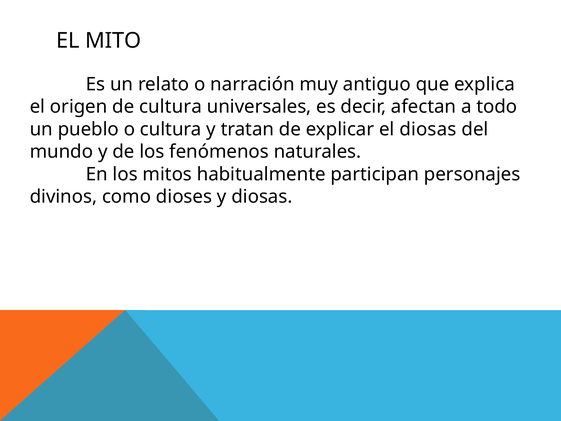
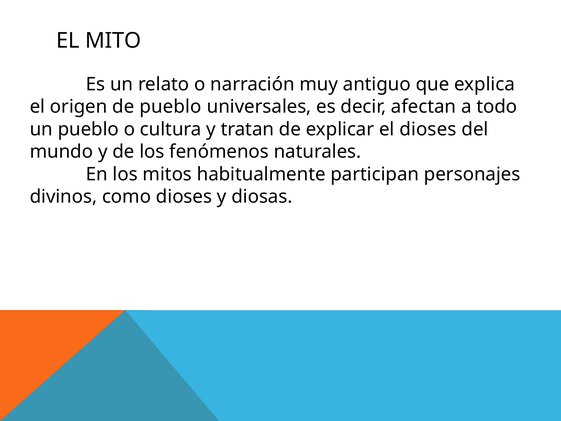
de cultura: cultura -> pueblo (170, 107)
el diosas: diosas -> dioses (428, 129)
